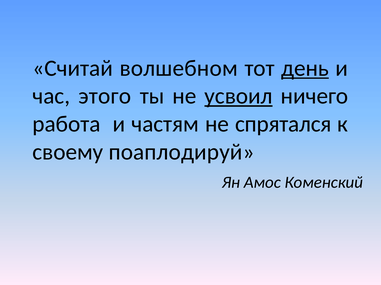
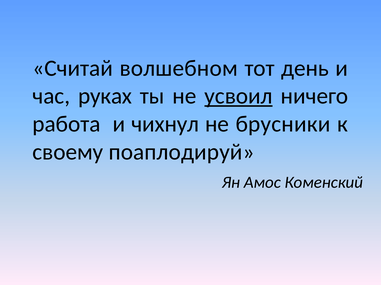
день underline: present -> none (305, 68)
этого: этого -> руках (105, 96)
частям: частям -> чихнул (165, 124)
спрятался: спрятался -> брусники (283, 124)
